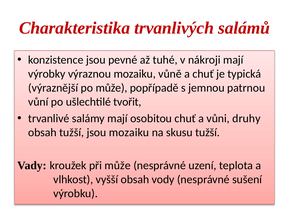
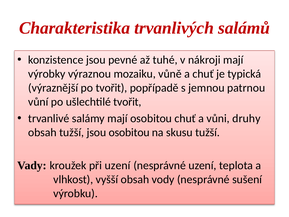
po může: může -> tvořit (111, 88)
jsou mozaiku: mozaiku -> osobitou (129, 132)
při může: může -> uzení (118, 165)
